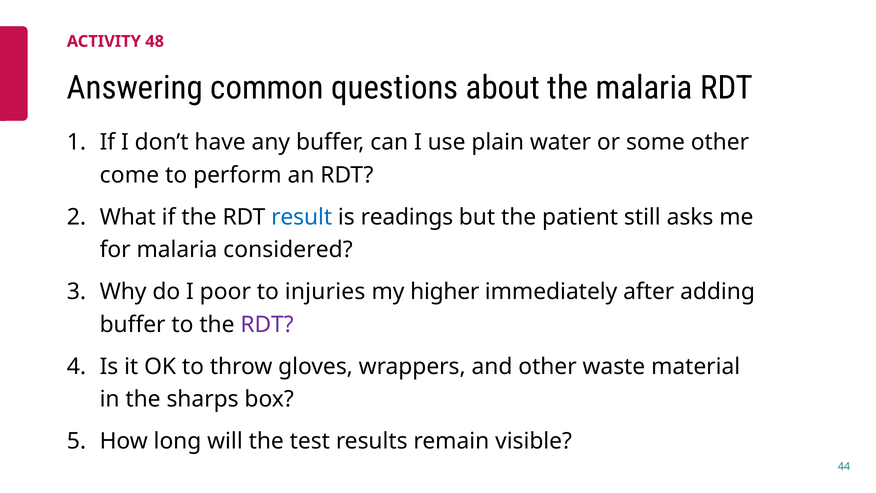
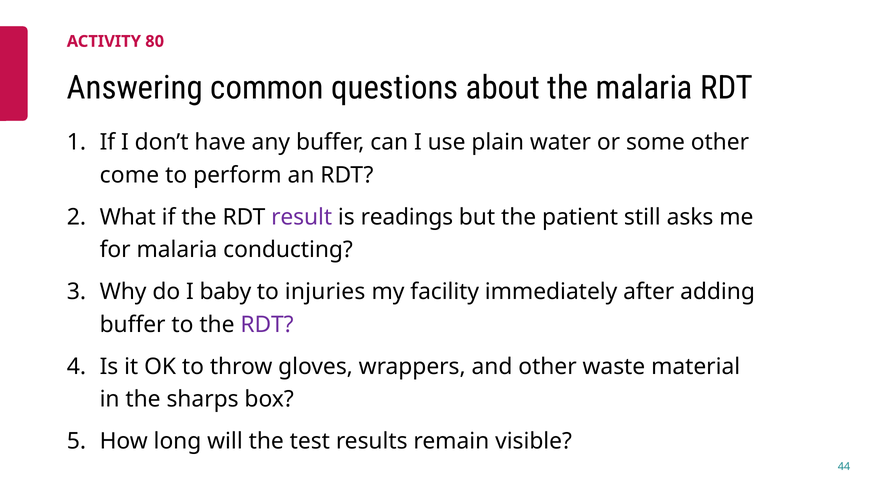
48: 48 -> 80 (155, 41)
result colour: blue -> purple (302, 217)
considered: considered -> conducting (288, 250)
poor: poor -> baby (225, 292)
higher: higher -> facility (445, 292)
